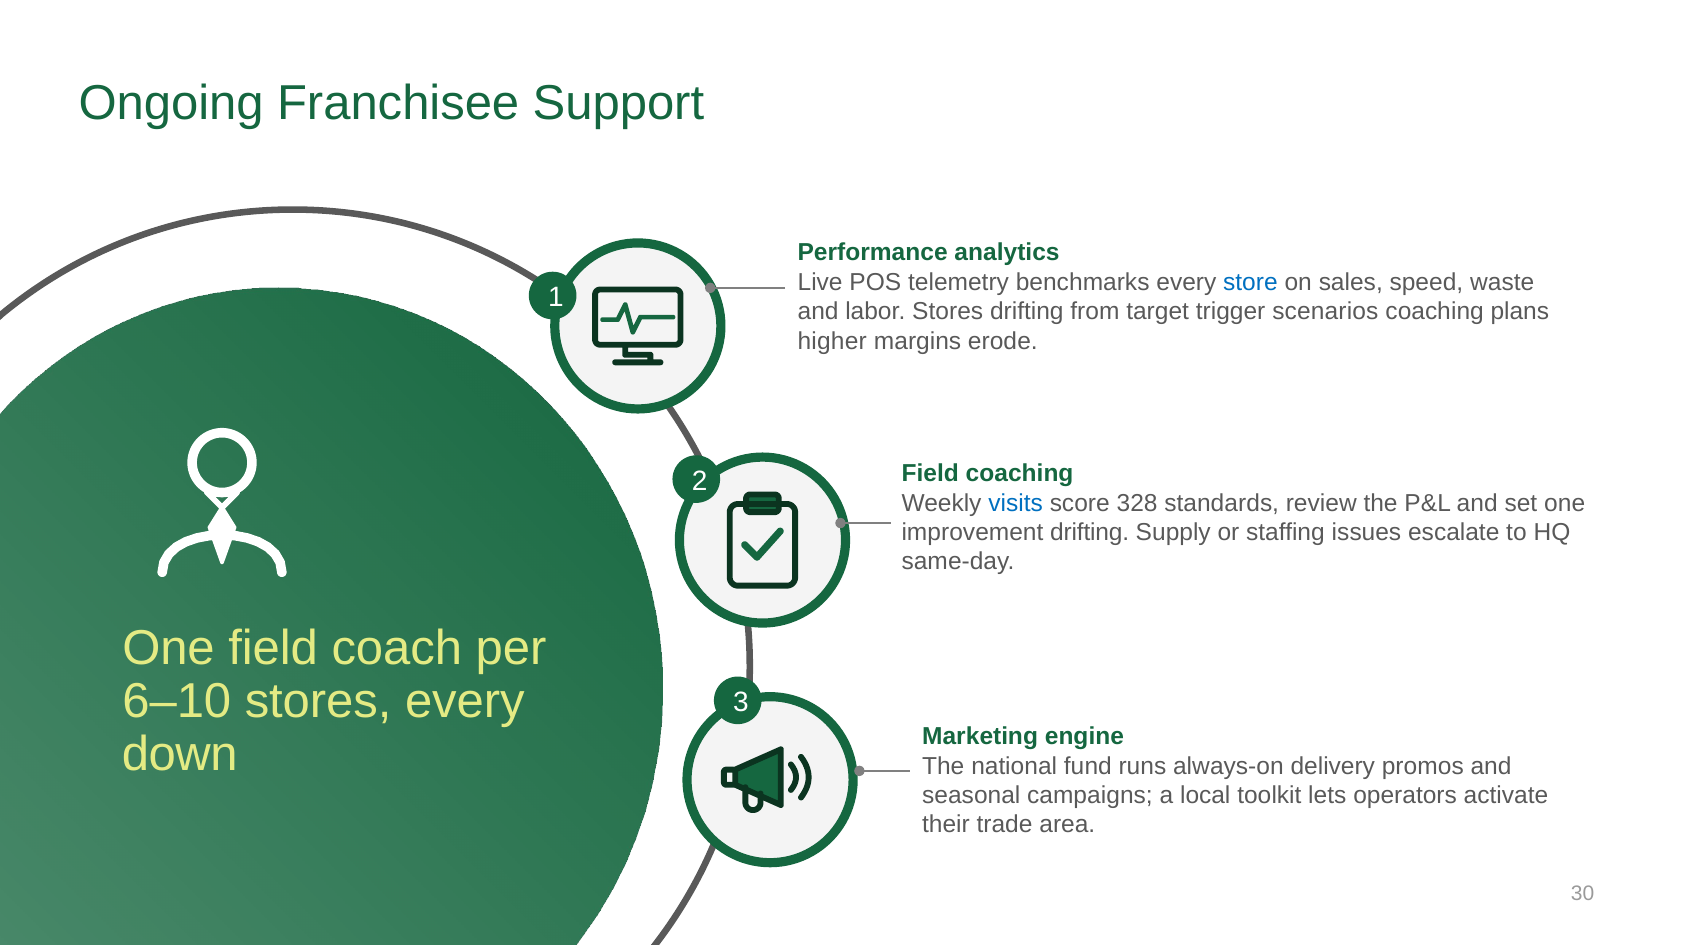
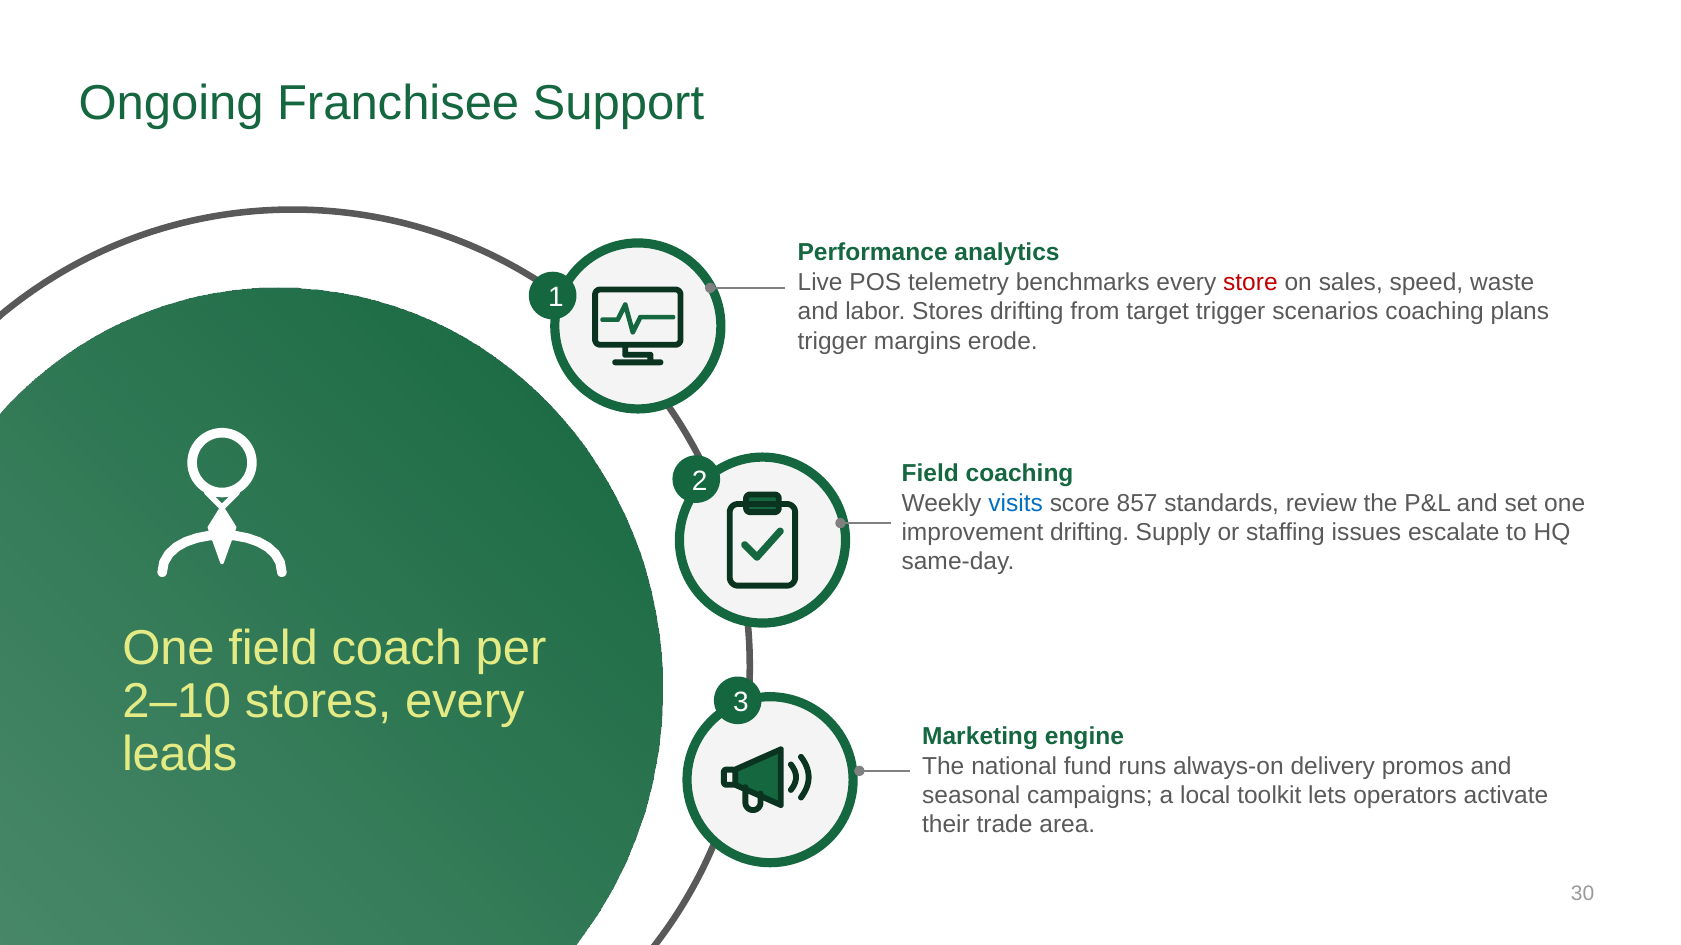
store colour: blue -> red (1250, 282)
higher: higher -> trigger (832, 341)
328: 328 -> 857 (1137, 503)
6–10: 6–10 -> 2–10 (177, 701)
down: down -> leads (180, 754)
